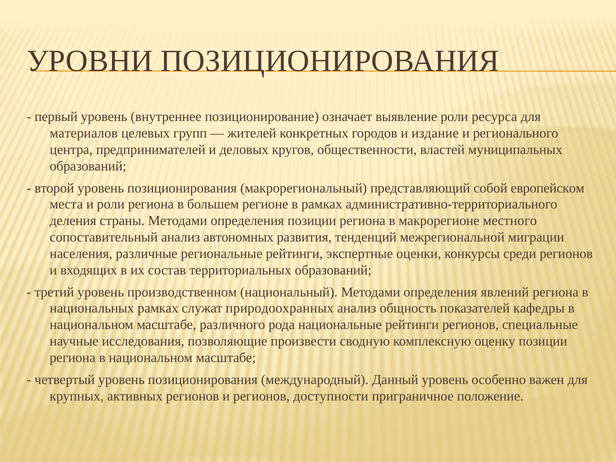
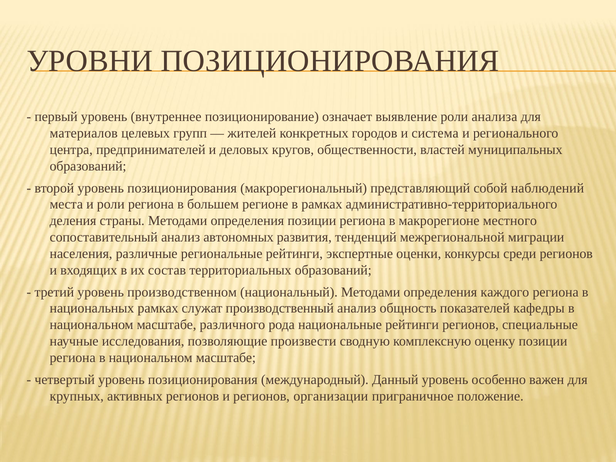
ресурса: ресурса -> анализа (494, 117)
издание: издание -> система (435, 133)
европейском: европейском -> наблюдений (547, 188)
явлений: явлений -> каждого (505, 292)
природоохранных: природоохранных -> производственный (280, 308)
доступности: доступности -> организации (331, 396)
